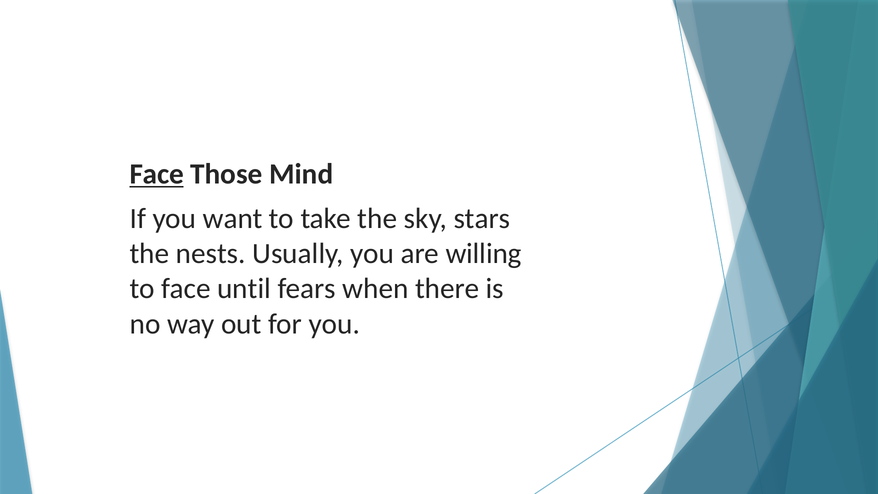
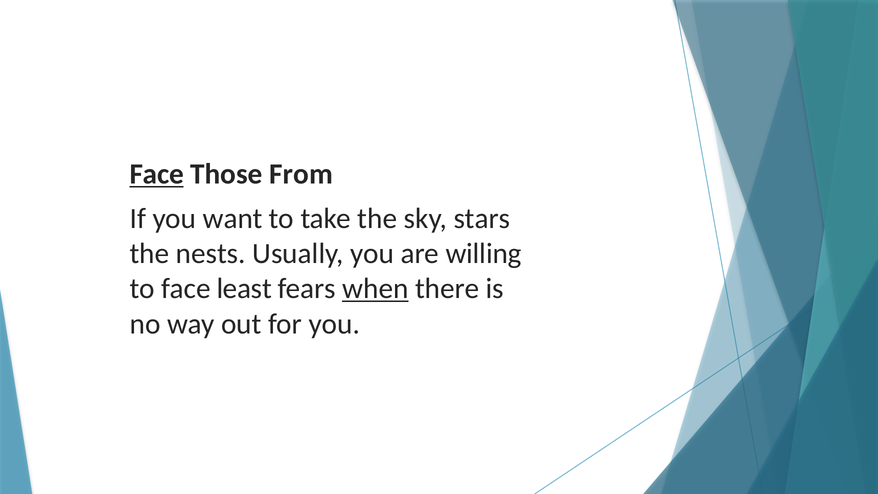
Mind: Mind -> From (301, 174)
until: until -> least (244, 289)
when underline: none -> present (375, 289)
